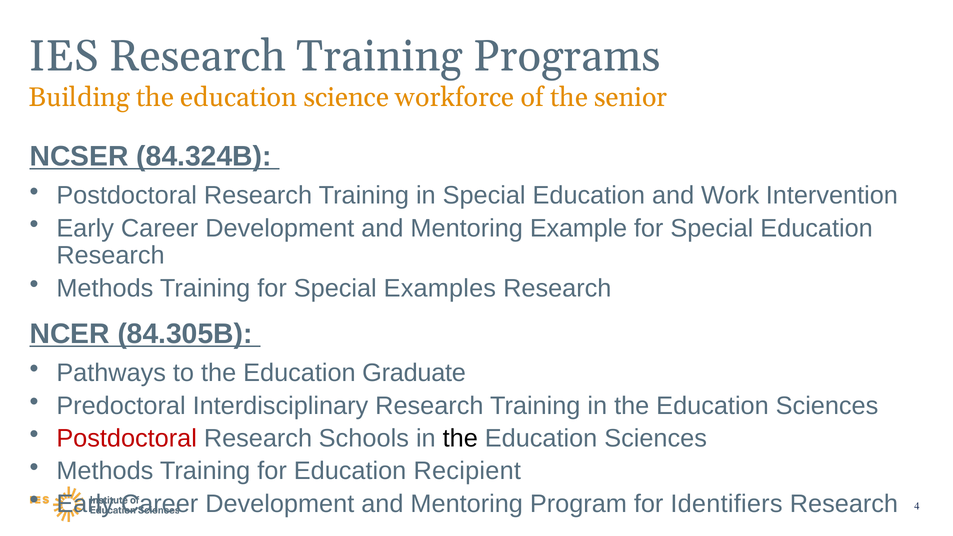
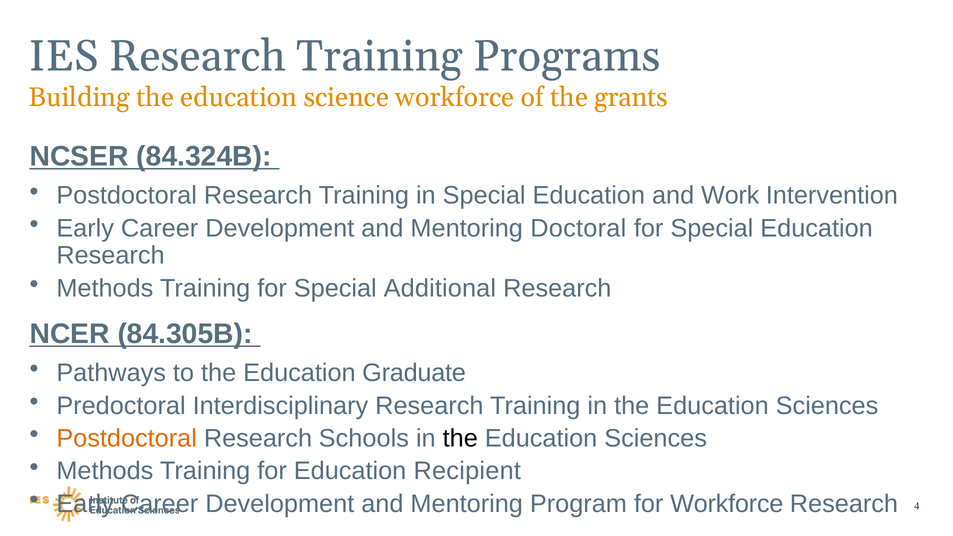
senior: senior -> grants (631, 98)
Example: Example -> Doctoral (578, 228)
Examples: Examples -> Additional (440, 288)
Postdoctoral colour: red -> orange (127, 438)
for Identifiers: Identifiers -> Workforce (727, 504)
